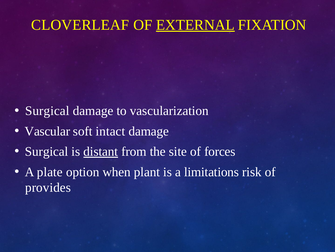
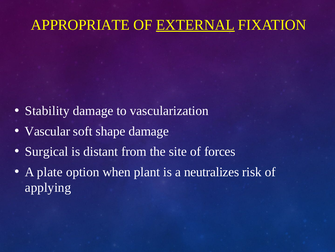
CLOVERLEAF: CLOVERLEAF -> APPROPRIATE (80, 25)
Surgical: Surgical -> Stability (47, 111)
intact: intact -> shape (110, 131)
distant underline: present -> none (101, 151)
limitations: limitations -> neutralizes (212, 171)
provides: provides -> applying (48, 187)
